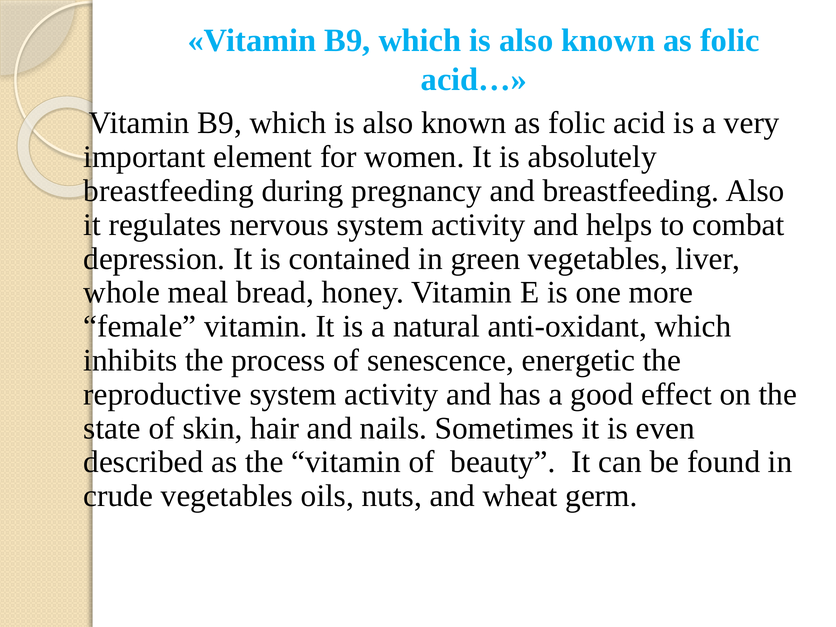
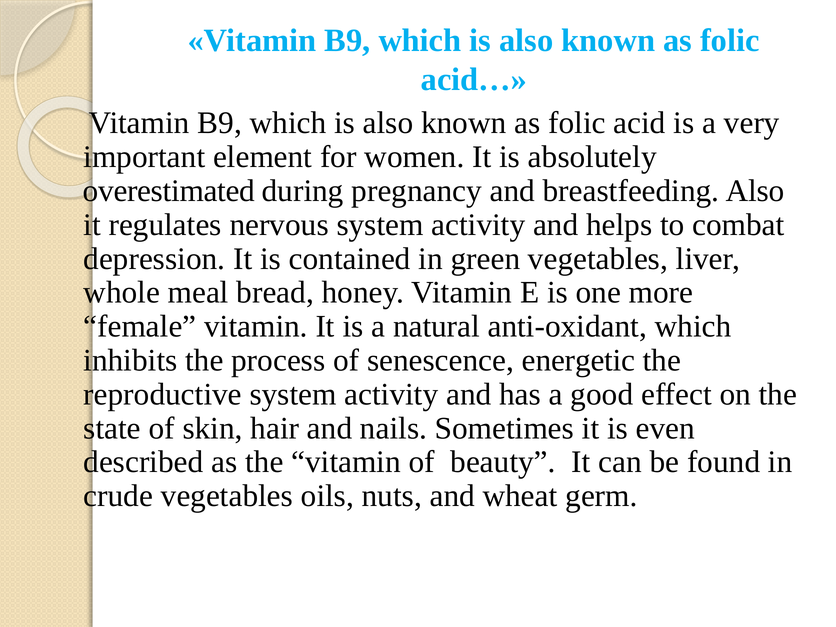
breastfeeding: breastfeeding -> overestimated (169, 191)
